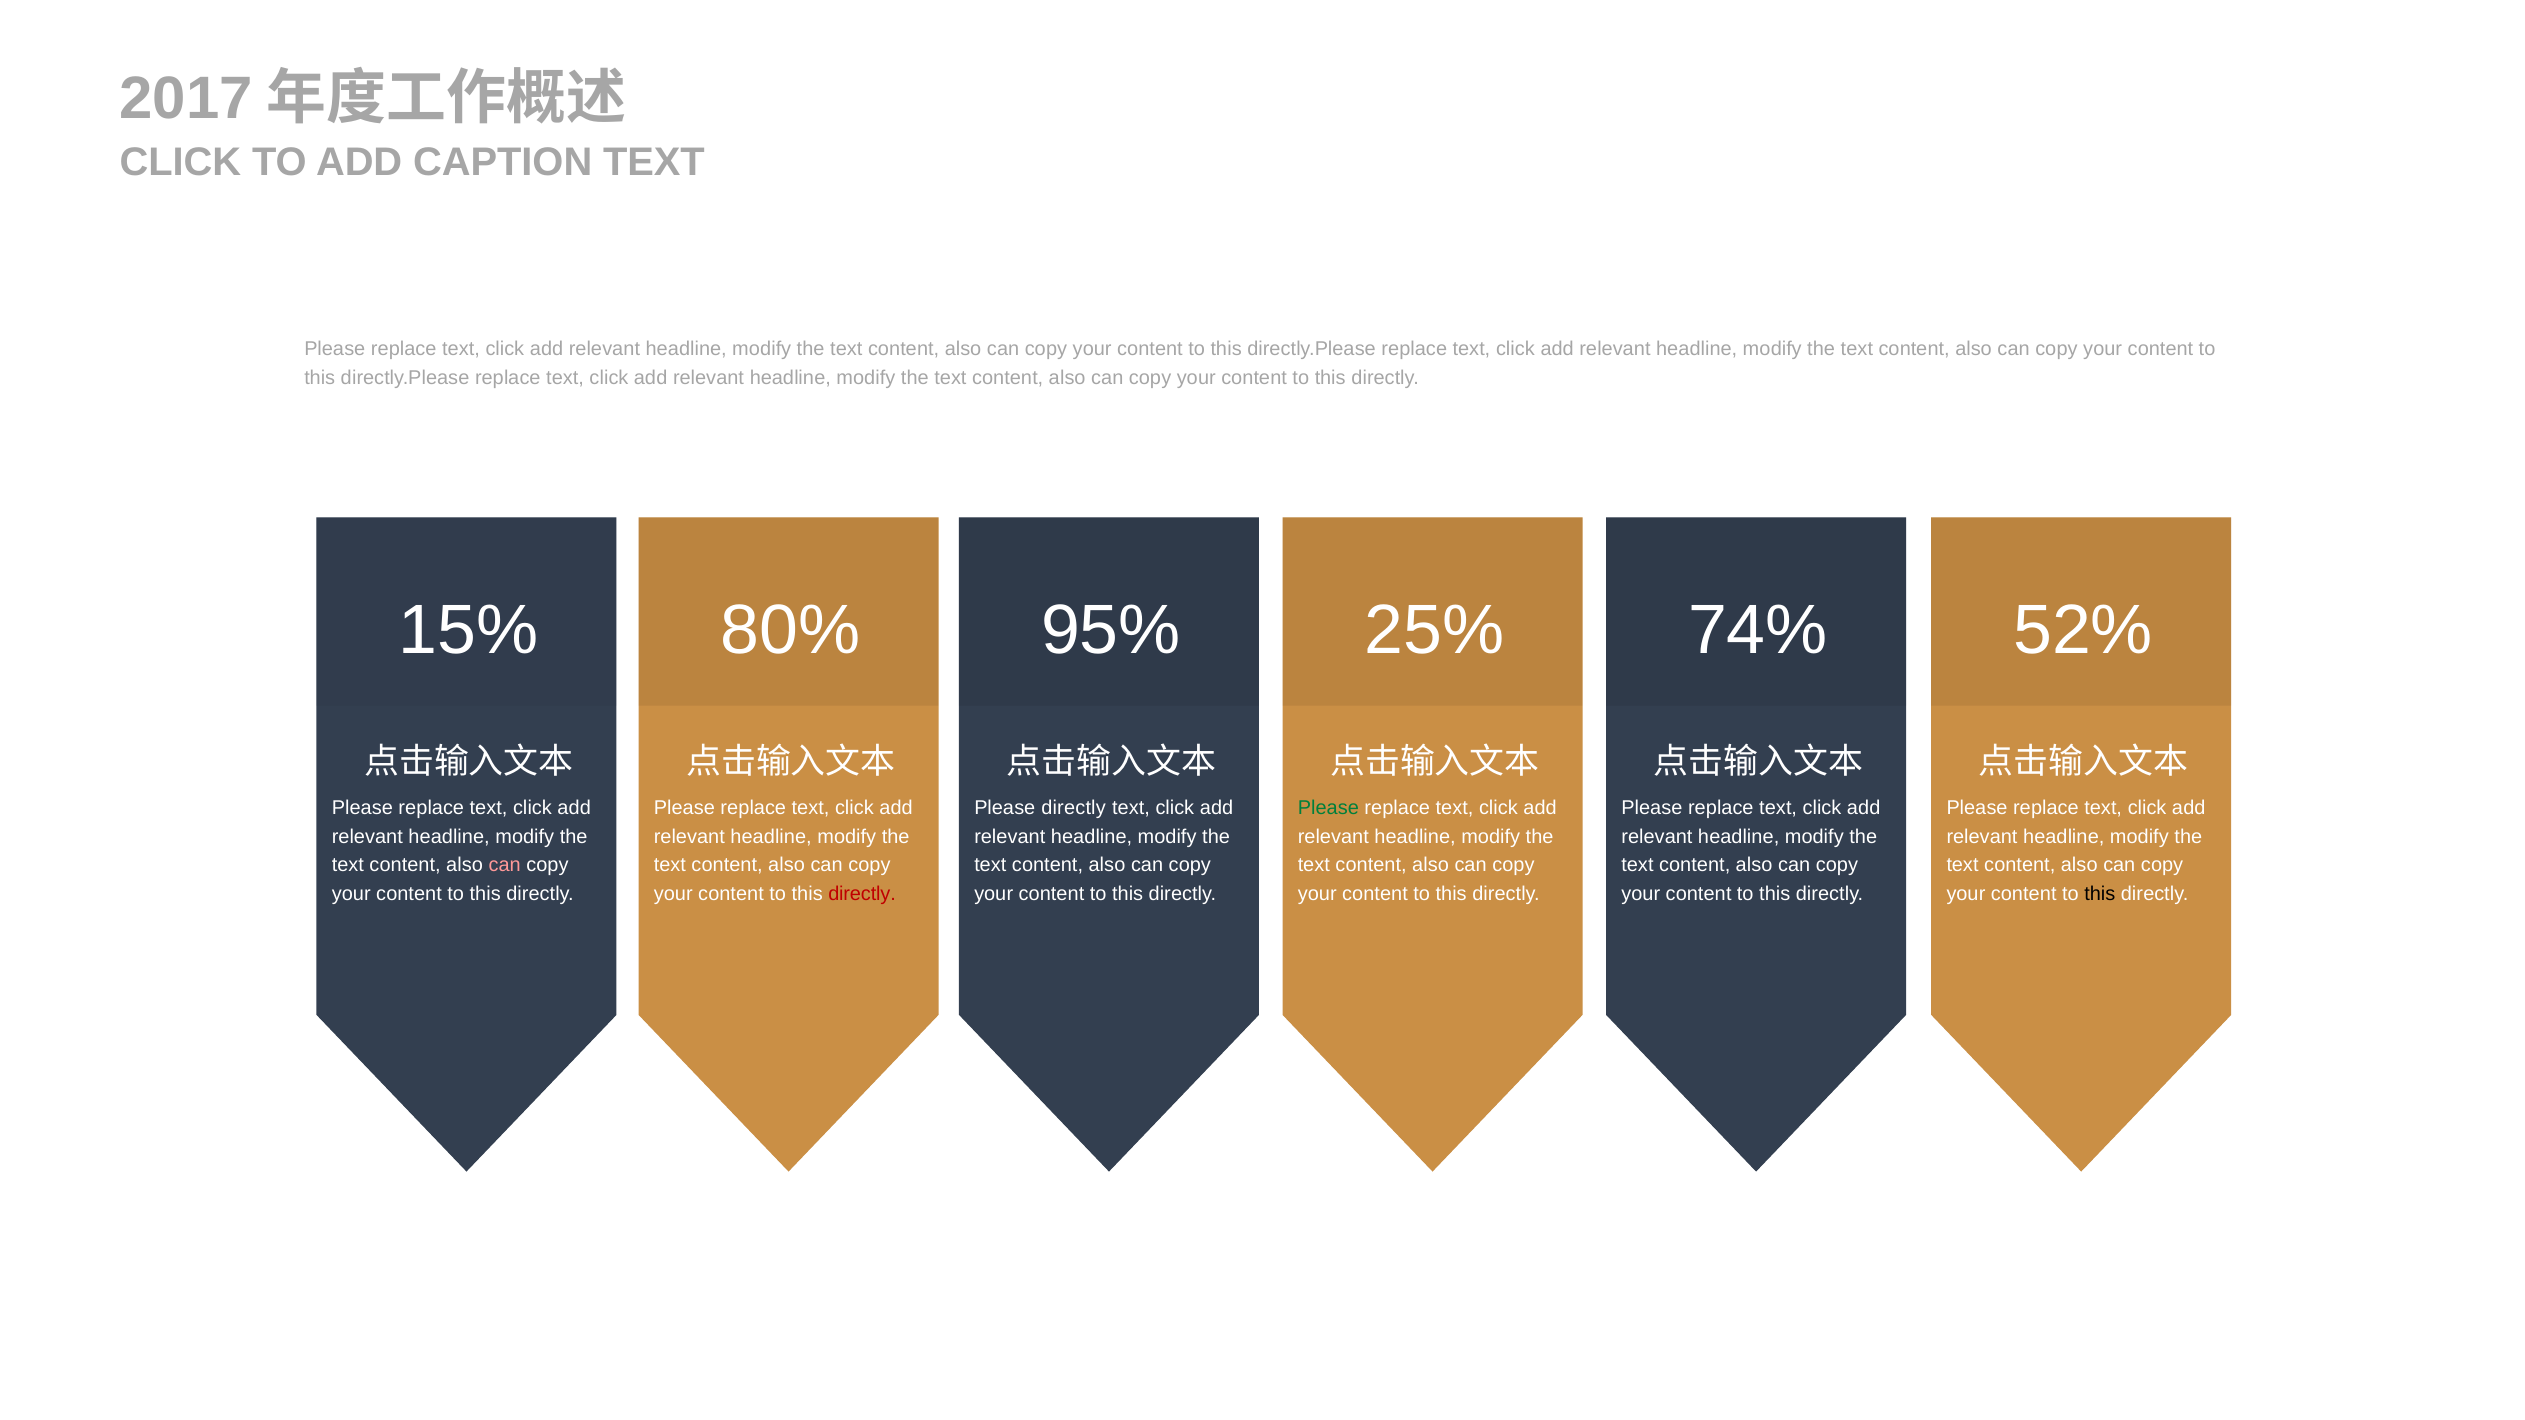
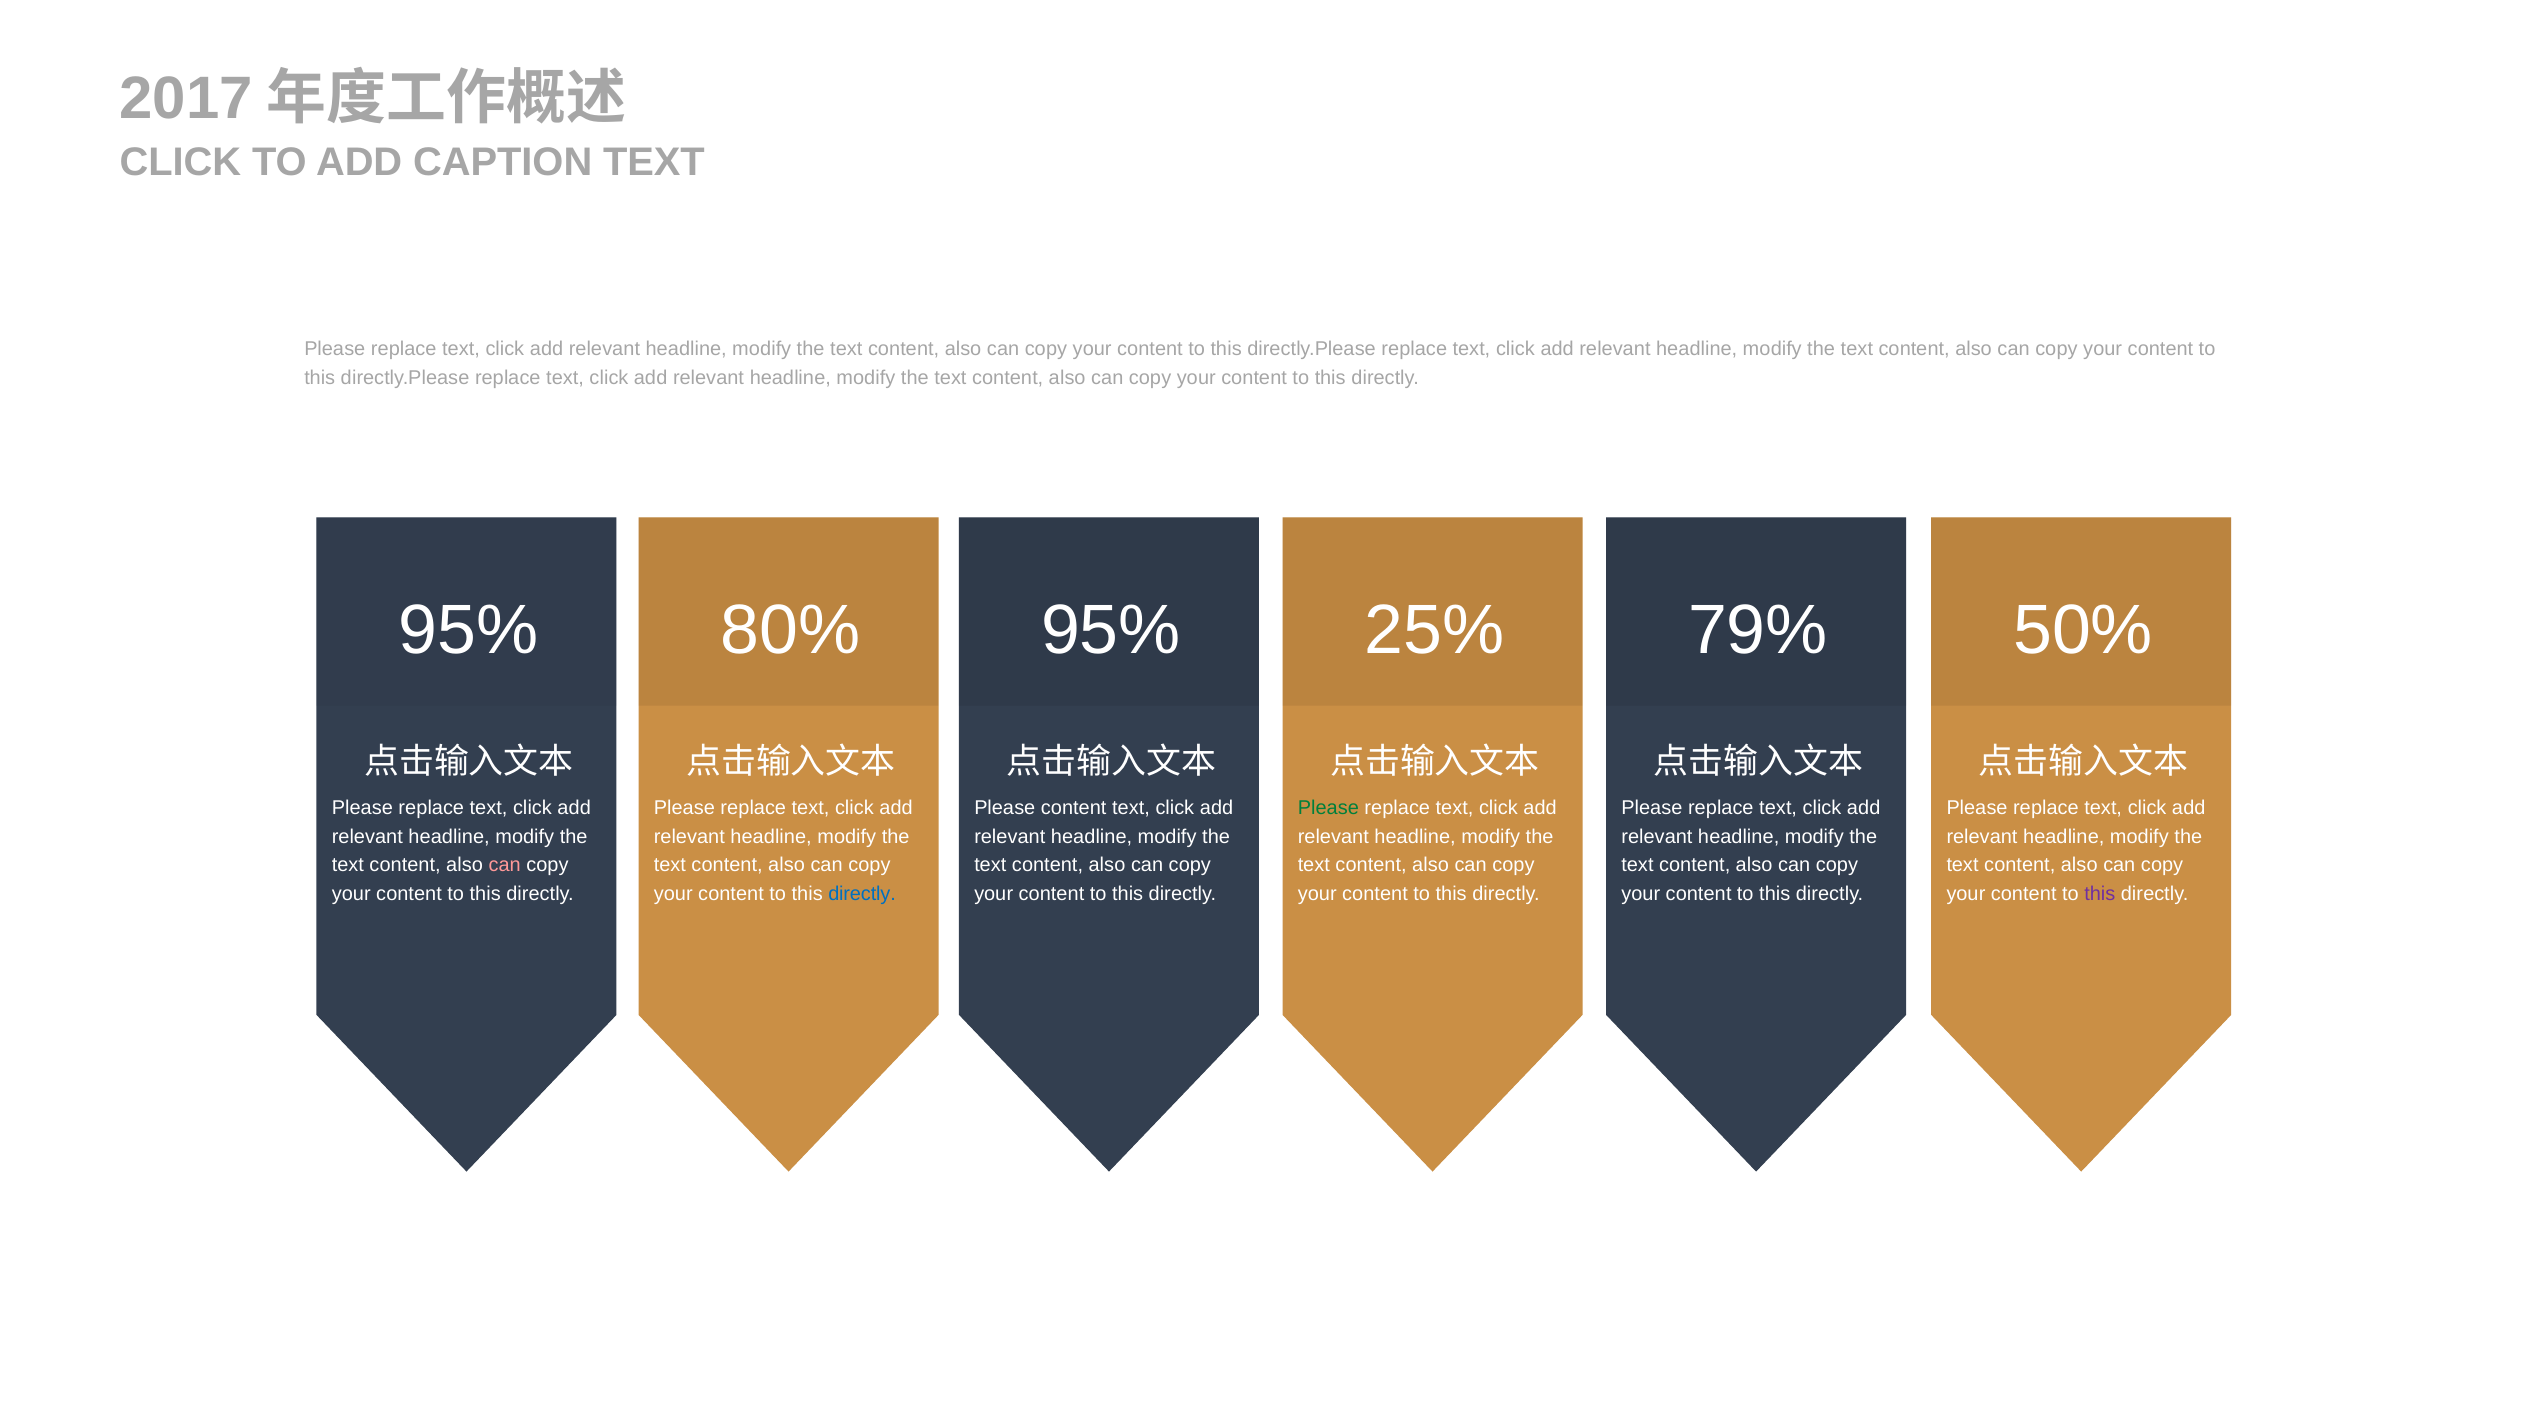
15%: 15% -> 95% (469, 631)
74%: 74% -> 79% (1758, 631)
52%: 52% -> 50% (2083, 631)
Please directly: directly -> content (1074, 808)
directly colour: red -> blue (862, 894)
this colour: black -> purple (2100, 894)
